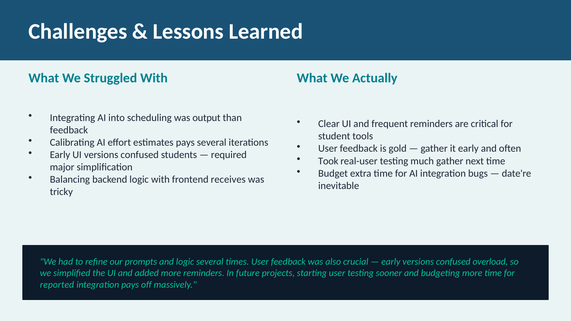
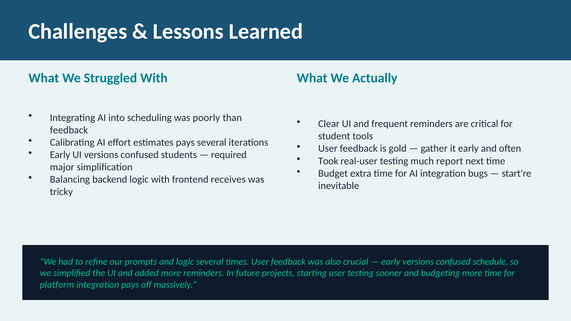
output: output -> poorly (206, 118)
much gather: gather -> report (450, 161)
date're: date're -> start're (517, 173)
overload: overload -> schedule (490, 262)
reported: reported -> platform (57, 285)
